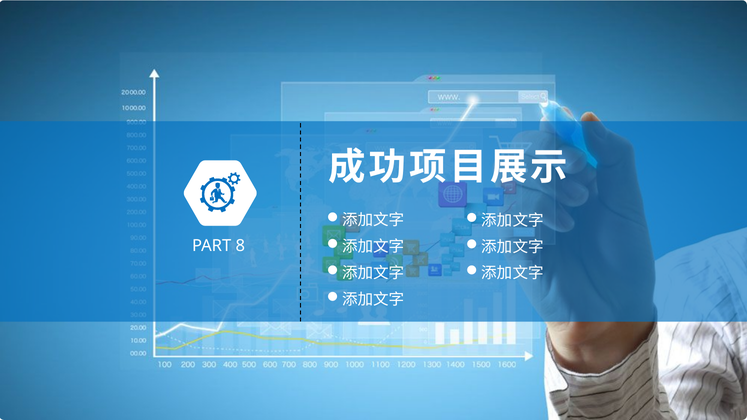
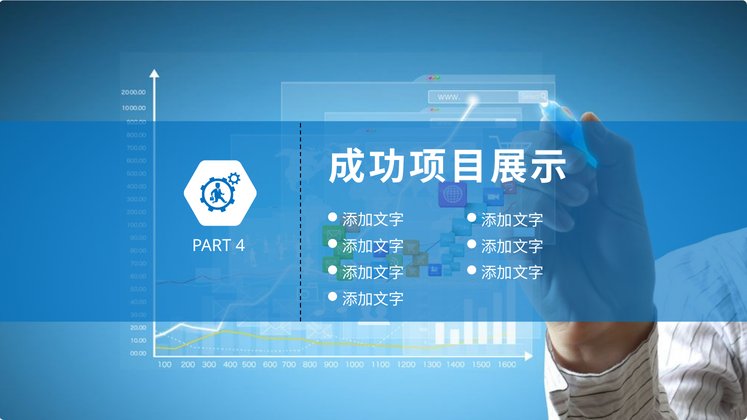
8: 8 -> 4 (240, 246)
